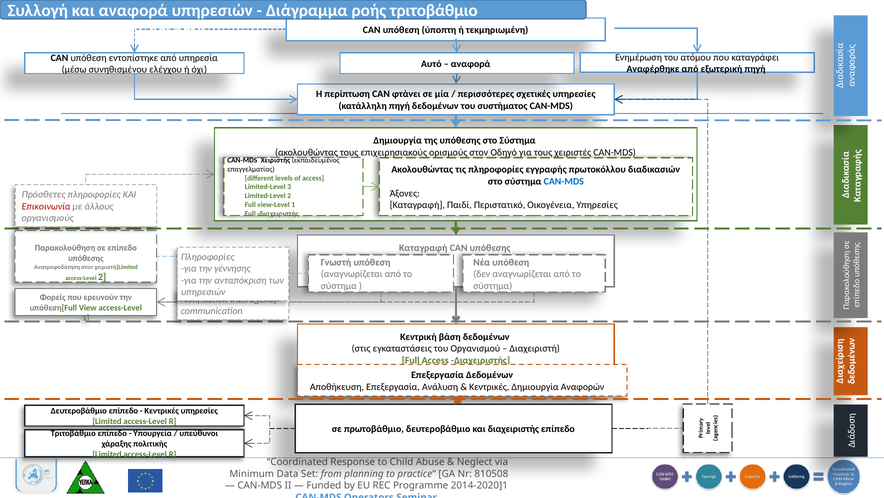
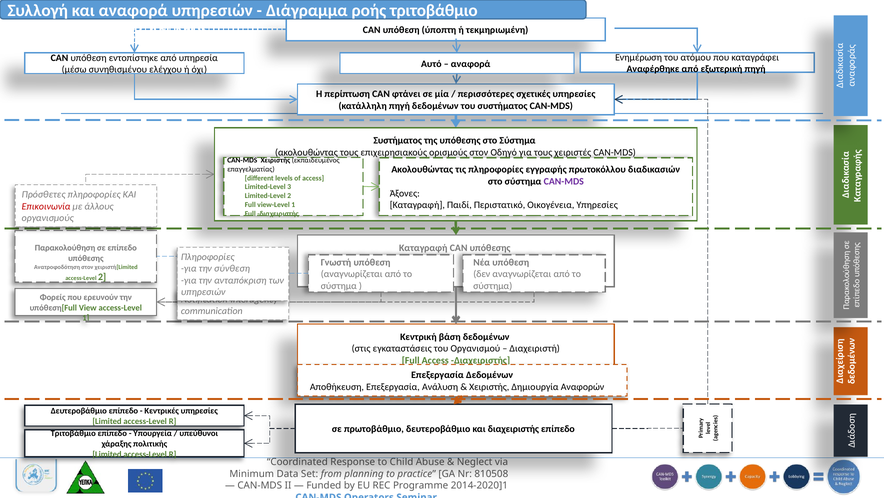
Δημιουργία: Δημιουργία -> Συστήματος (398, 140)
CAN-MDS colour: blue -> purple (564, 181)
γέννησης: γέννησης -> σύνθεση (232, 268)
Κεντρικές: Κεντρικές -> Χειριστής (489, 386)
